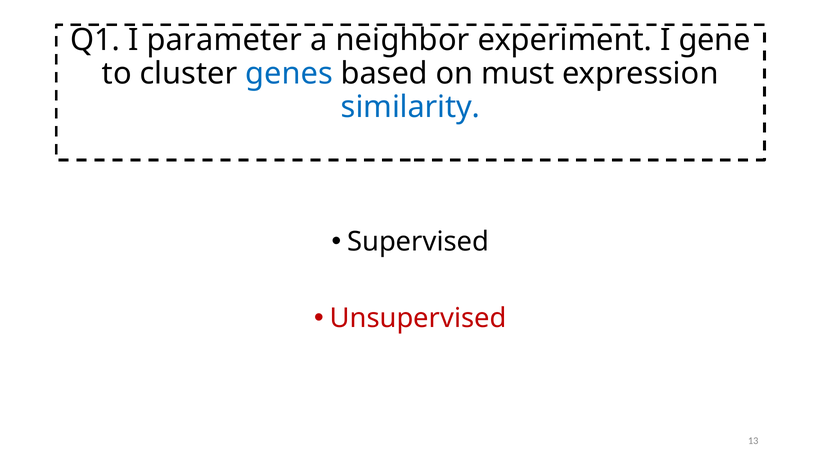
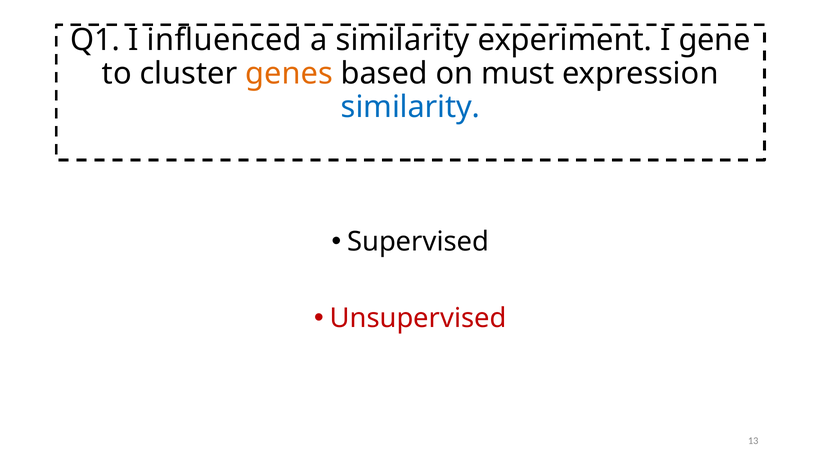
parameter: parameter -> influenced (224, 40)
a neighbor: neighbor -> similarity (403, 40)
genes colour: blue -> orange (289, 74)
